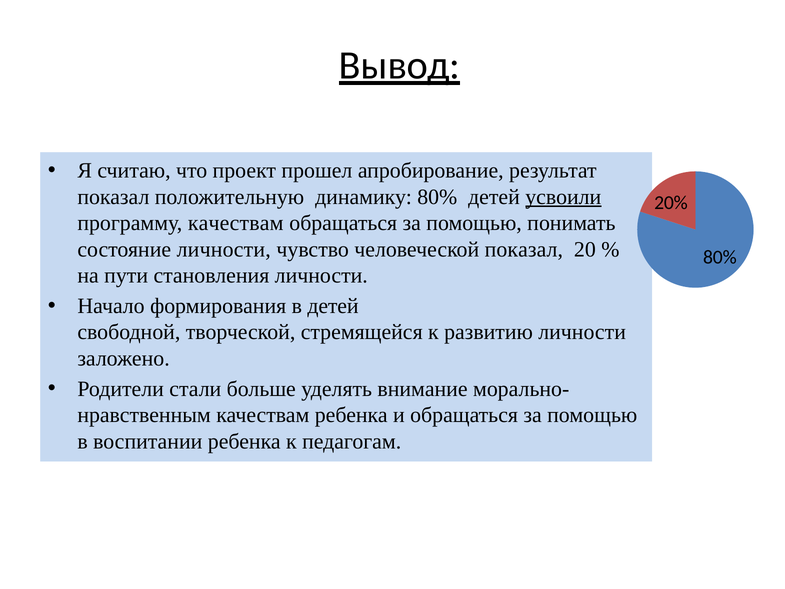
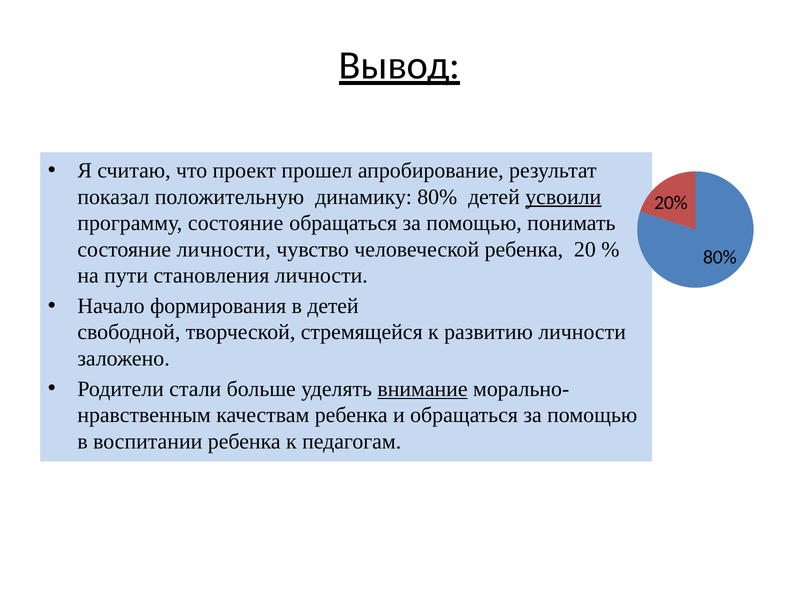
программу качествам: качествам -> состояние (236, 223)
человеческой показал: показал -> ребенка (524, 249)
внимание underline: none -> present (423, 389)
